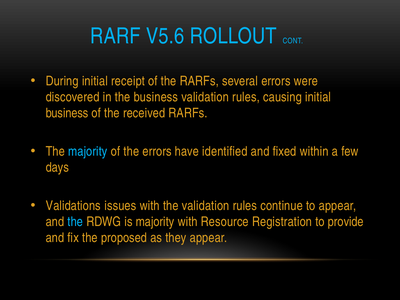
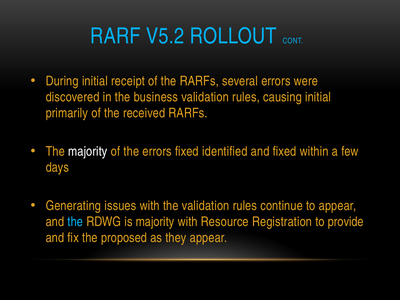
V5.6: V5.6 -> V5.2 (165, 36)
business: business -> primarily (67, 113)
majority colour: light blue -> white (88, 151)
errors have: have -> fixed (187, 151)
Validations: Validations -> Generating (73, 206)
